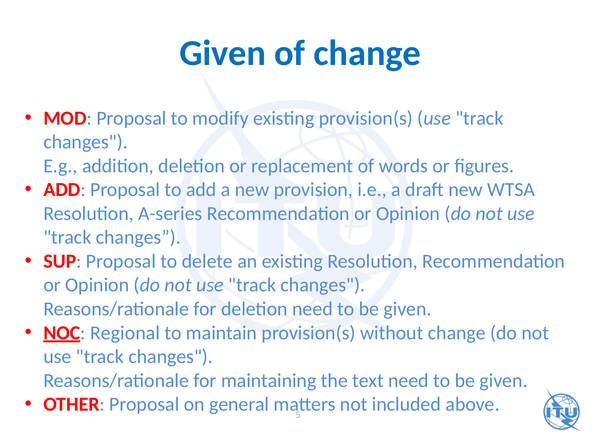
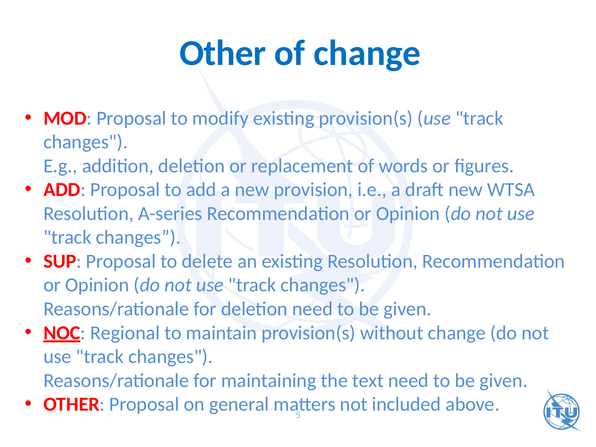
Given: Given -> Other (223, 53)
